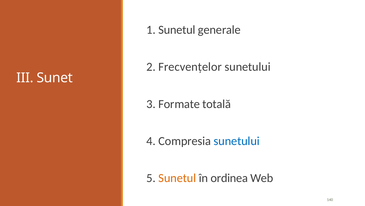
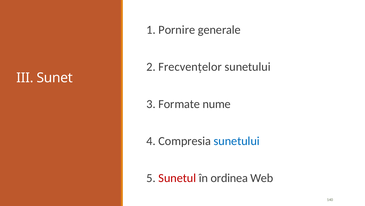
1 Sunetul: Sunetul -> Pornire (177, 30)
totală: totală -> nume (217, 104)
Sunetul colour: orange -> red (177, 178)
